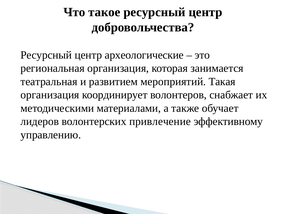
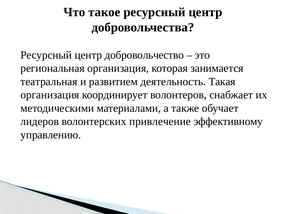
археологические: археологические -> добровольчество (144, 55)
мероприятий: мероприятий -> деятельность (173, 82)
